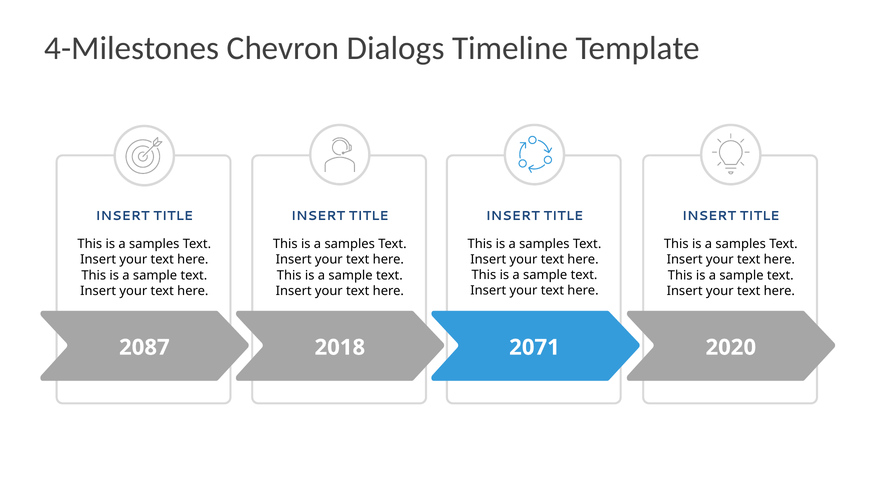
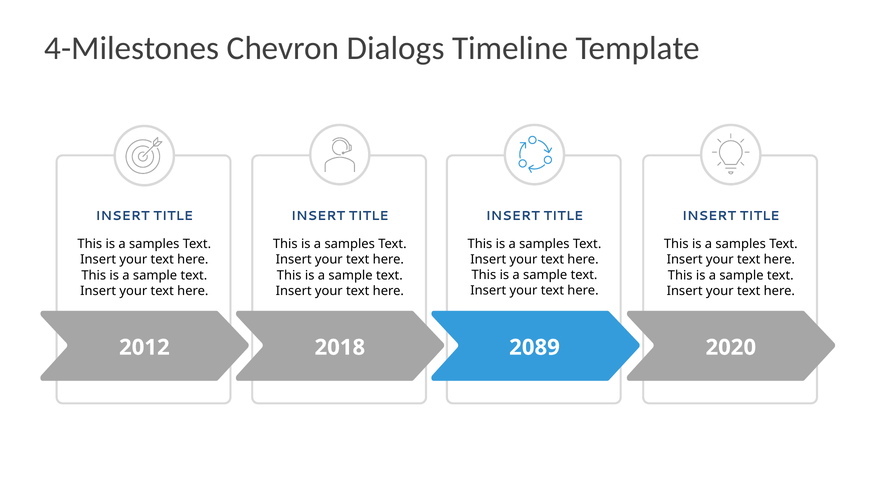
2087: 2087 -> 2012 (144, 347)
2071: 2071 -> 2089 (535, 347)
